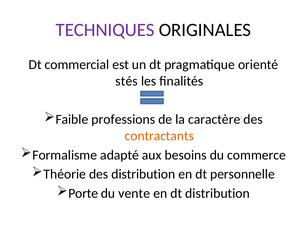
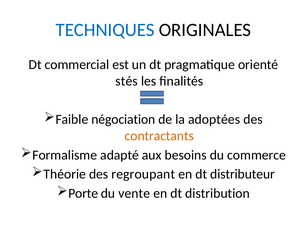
TECHNIQUES colour: purple -> blue (105, 30)
professions: professions -> négociation (123, 119)
caractère: caractère -> adoptées (214, 119)
des distribution: distribution -> regroupant (143, 174)
personnelle: personnelle -> distributeur (243, 174)
